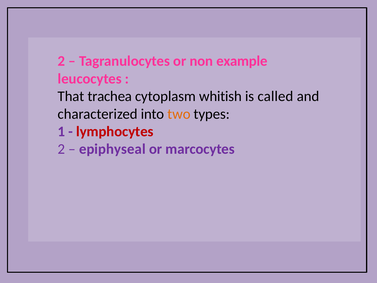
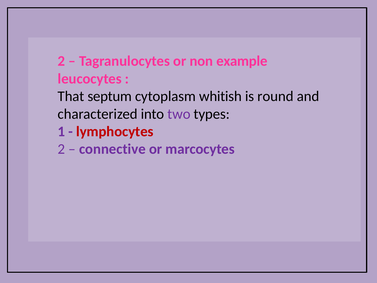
trachea: trachea -> septum (110, 96)
called: called -> round (275, 96)
two colour: orange -> purple (179, 114)
epiphyseal: epiphyseal -> connective (112, 149)
